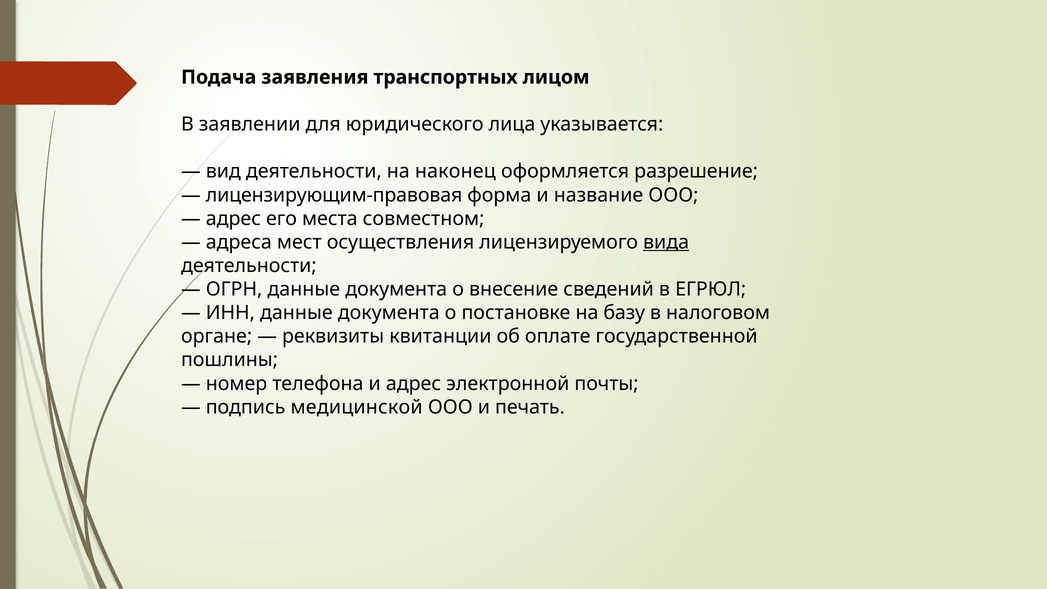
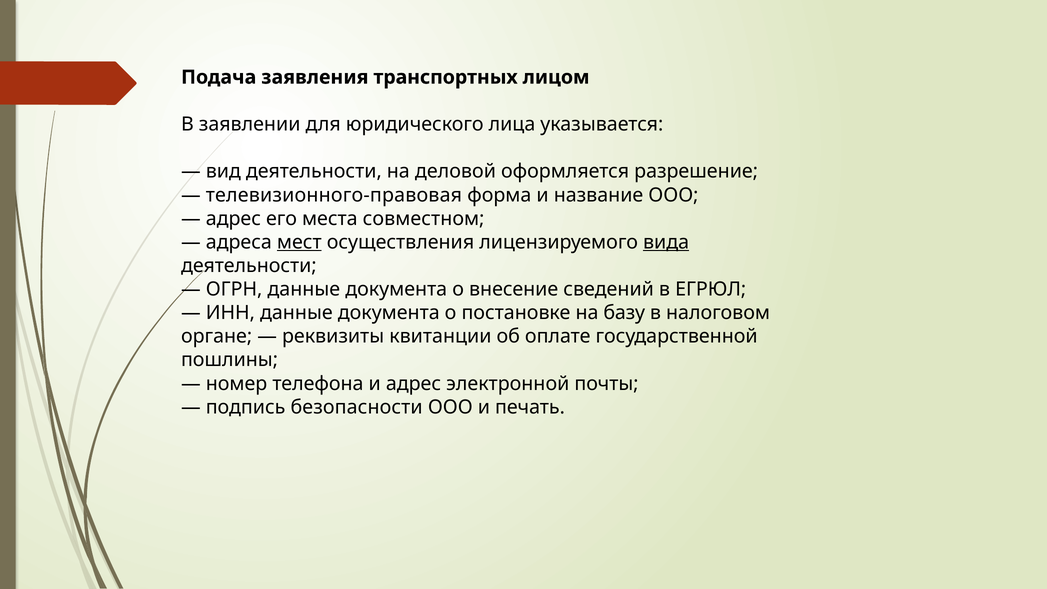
наконец: наконец -> деловой (455, 171)
лицензирующим-правовая: лицензирующим-правовая -> телевизионного-правовая (334, 195)
мест underline: none -> present (299, 242)
медицинской: медицинской -> безопасности (357, 407)
